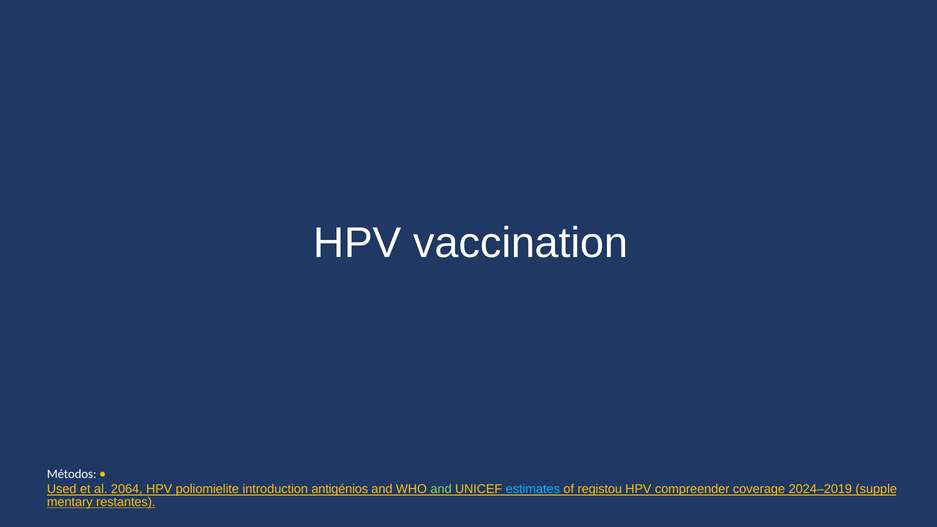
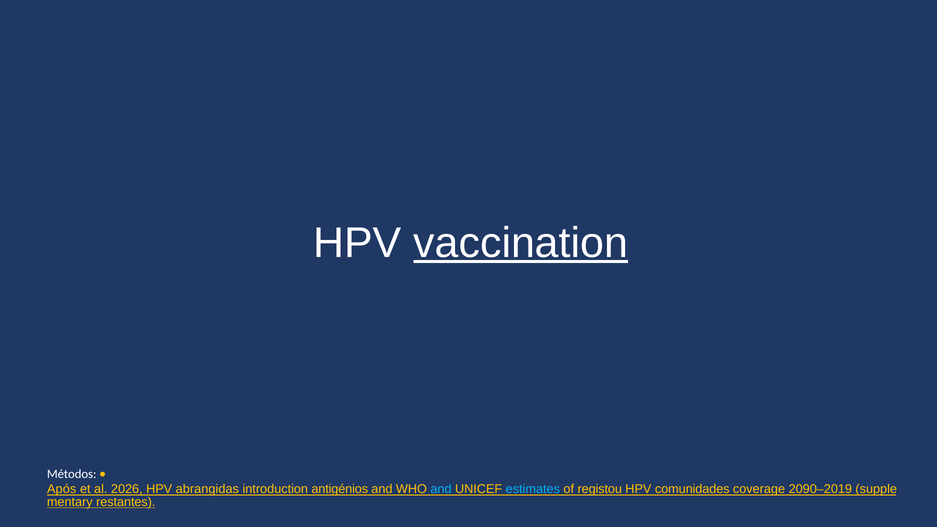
vaccination underline: none -> present (521, 243)
Used: Used -> Após (62, 489)
2064: 2064 -> 2026 (127, 489)
poliomielite: poliomielite -> abrangidas (207, 489)
and colour: light green -> light blue (441, 489)
compreender: compreender -> comunidades (692, 489)
2024–2019: 2024–2019 -> 2090–2019 (820, 489)
